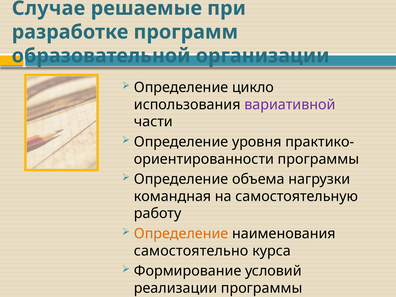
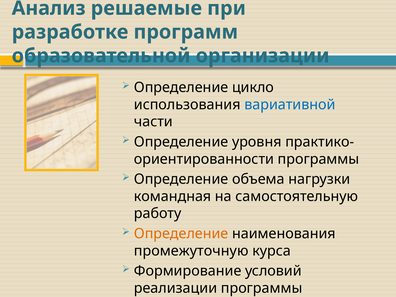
Случае: Случае -> Анализ (49, 8)
вариативной colour: purple -> blue (290, 105)
самостоятельно: самостоятельно -> промежуточную (191, 251)
